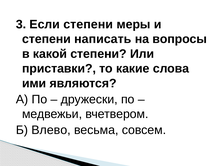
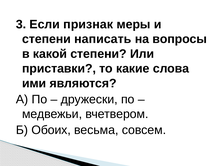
Если степени: степени -> признак (88, 24)
Влево: Влево -> Обоих (51, 130)
